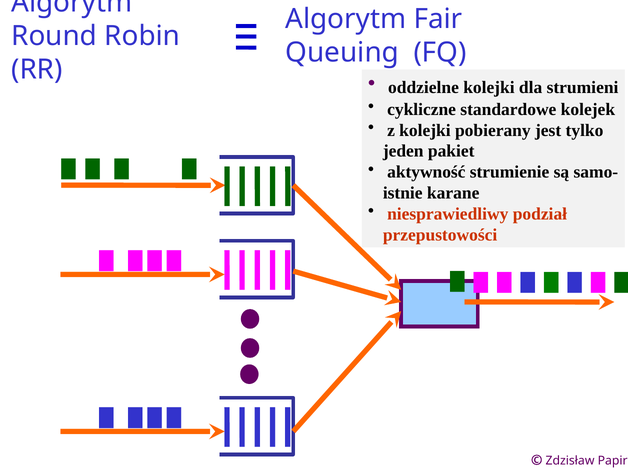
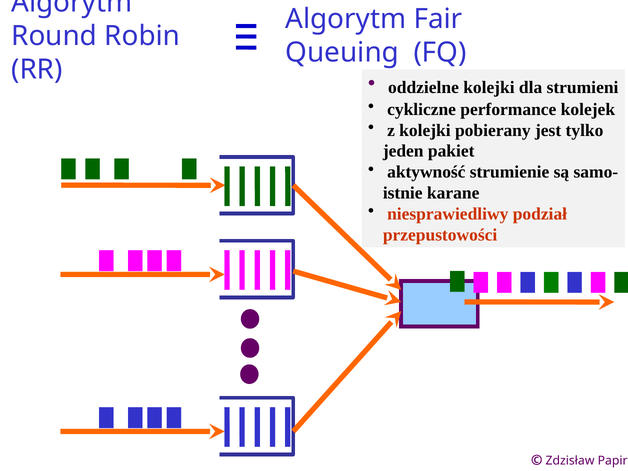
standardowe: standardowe -> performance (508, 109)
